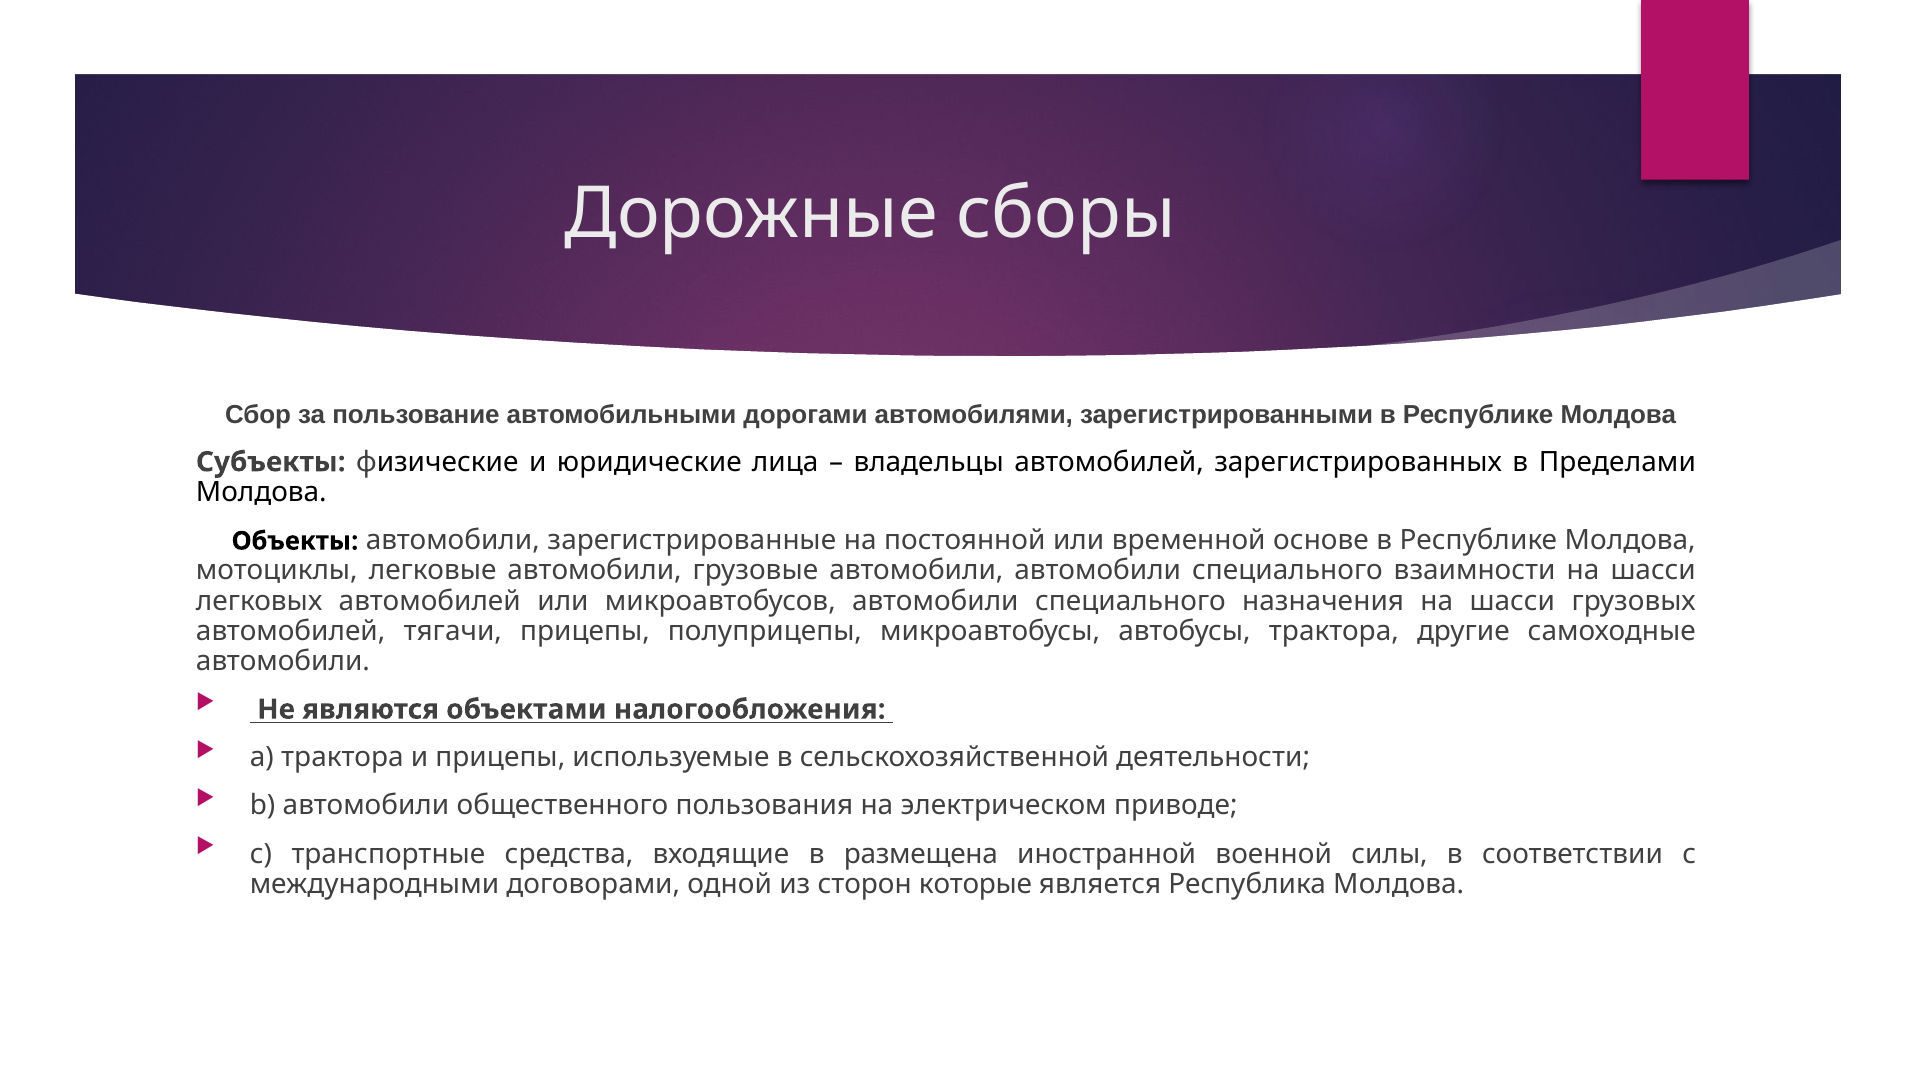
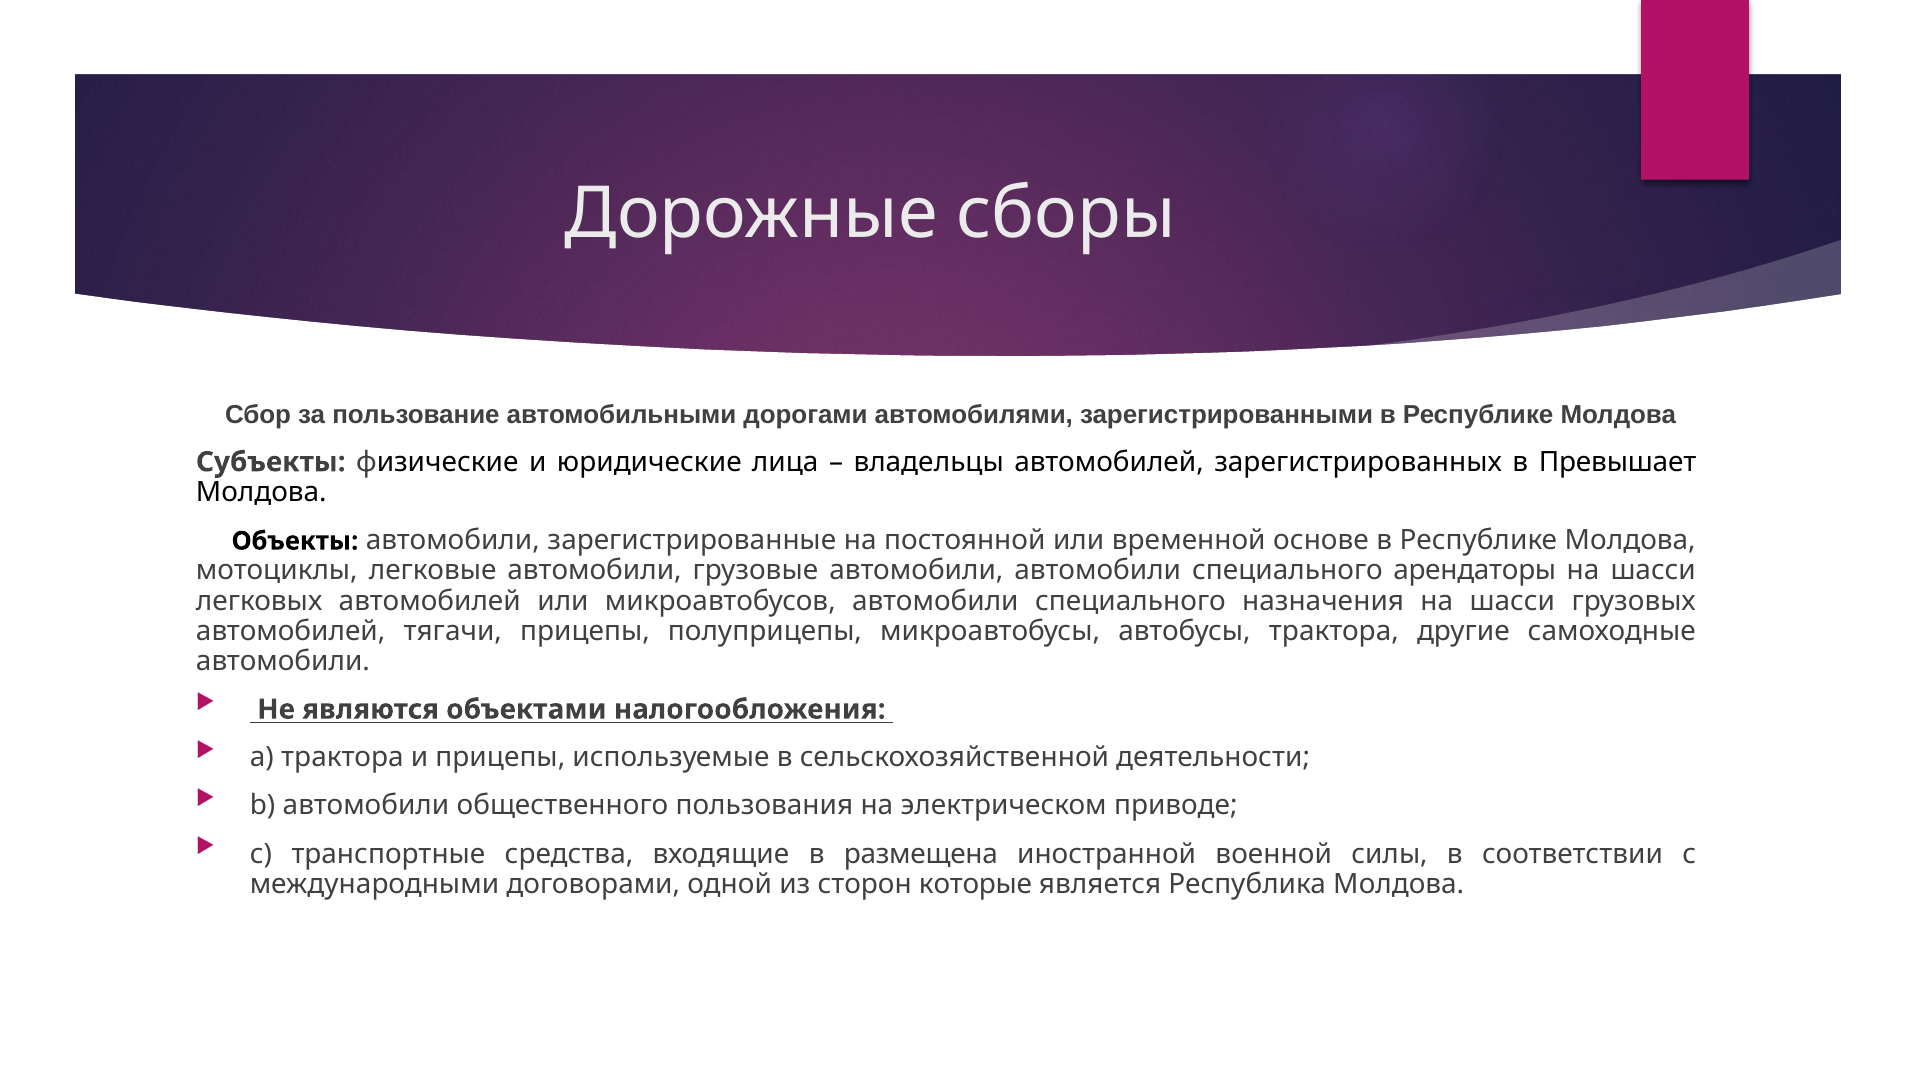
Пределами: Пределами -> Превышает (1618, 462)
взаимности: взаимности -> арендаторы (1475, 571)
